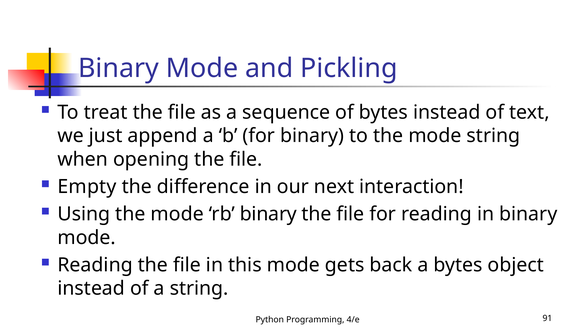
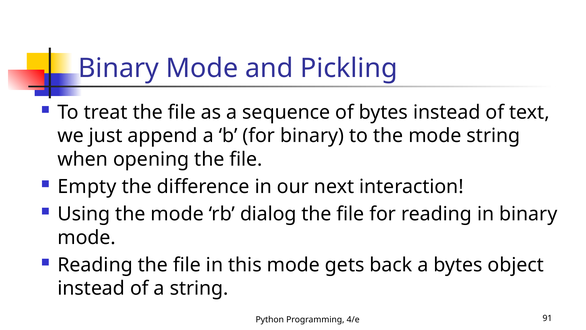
rb binary: binary -> dialog (268, 214)
